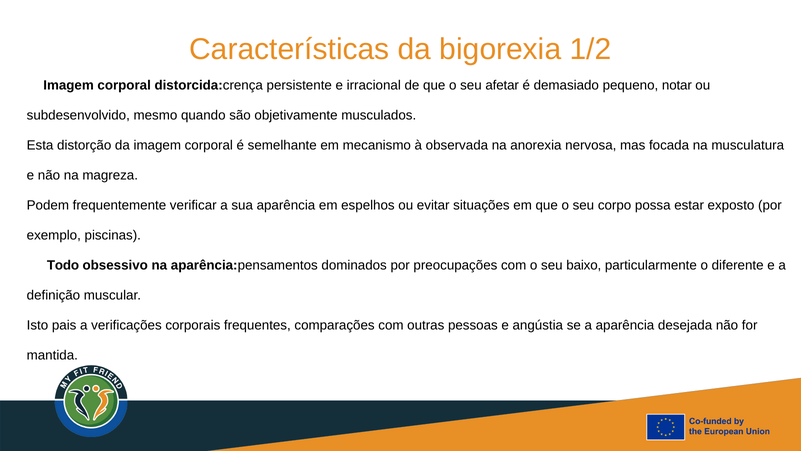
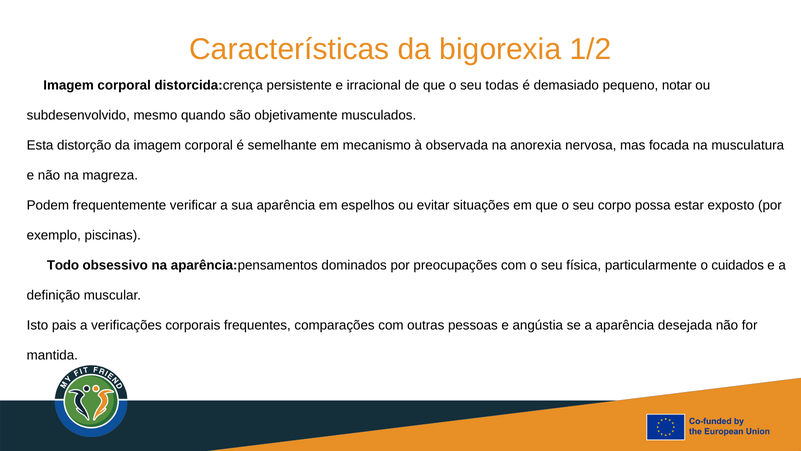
afetar: afetar -> todas (502, 85)
baixo: baixo -> física (584, 265)
diferente: diferente -> cuidados (738, 265)
